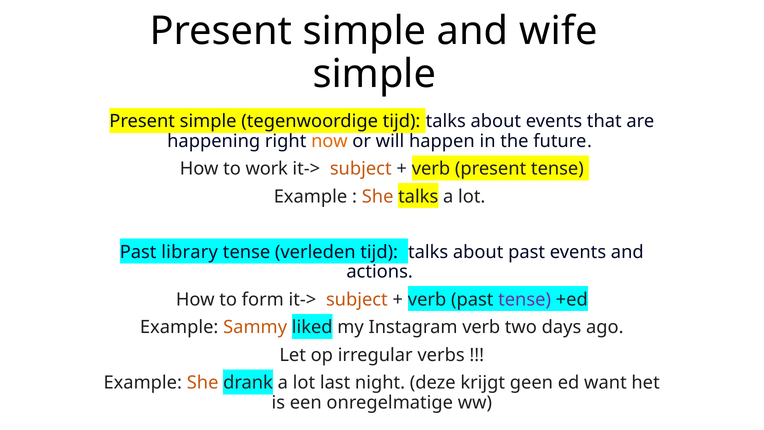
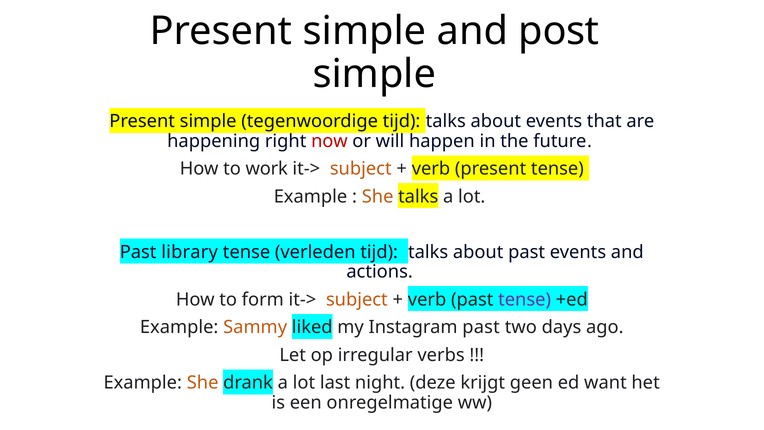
wife: wife -> post (559, 31)
now colour: orange -> red (329, 141)
Instagram verb: verb -> past (481, 327)
